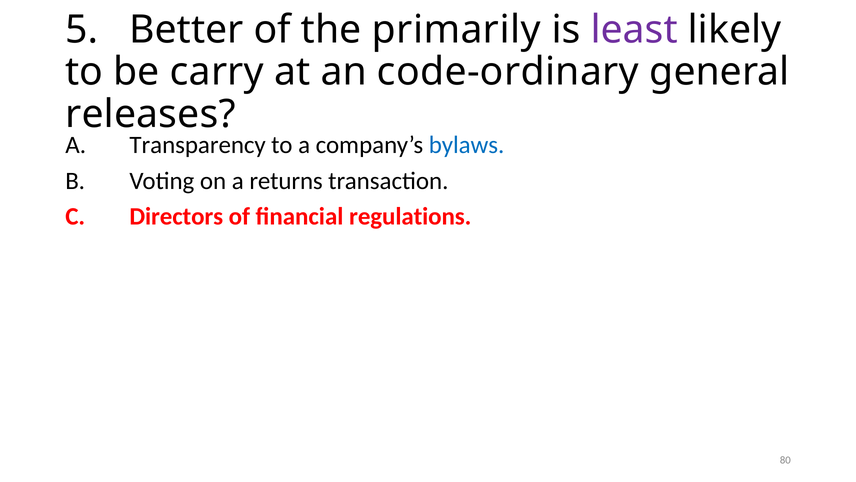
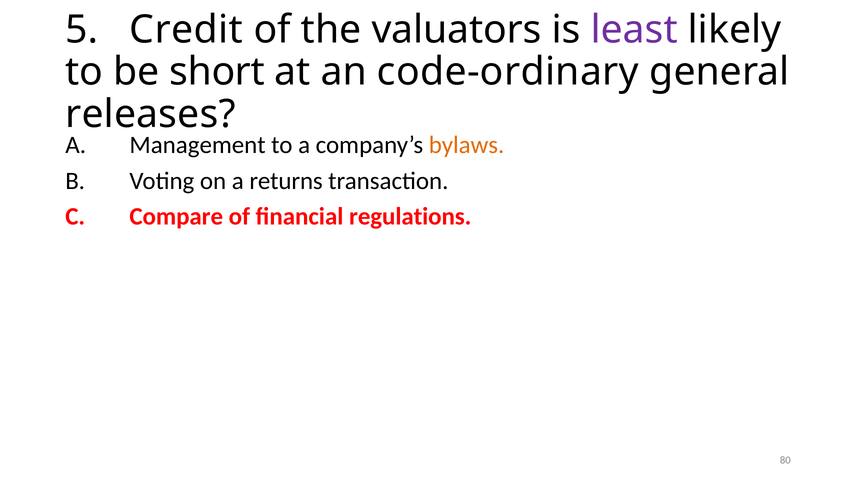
Better: Better -> Credit (186, 30)
primarily: primarily -> valuators (457, 30)
carry: carry -> short (217, 72)
Transparency: Transparency -> Management (198, 145)
bylaws colour: blue -> orange (467, 145)
Directors: Directors -> Compare (176, 217)
